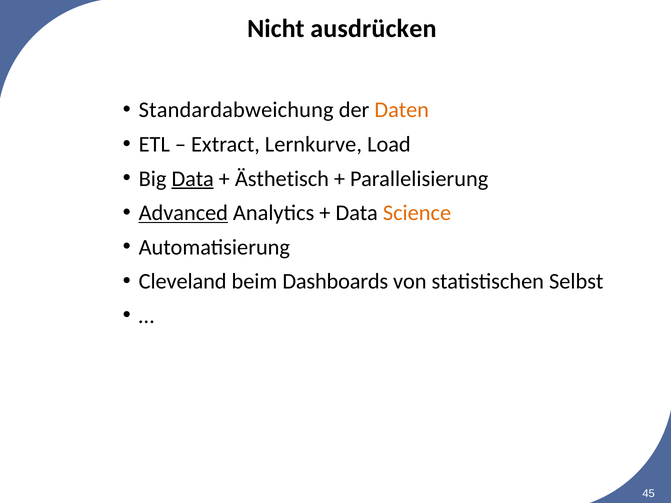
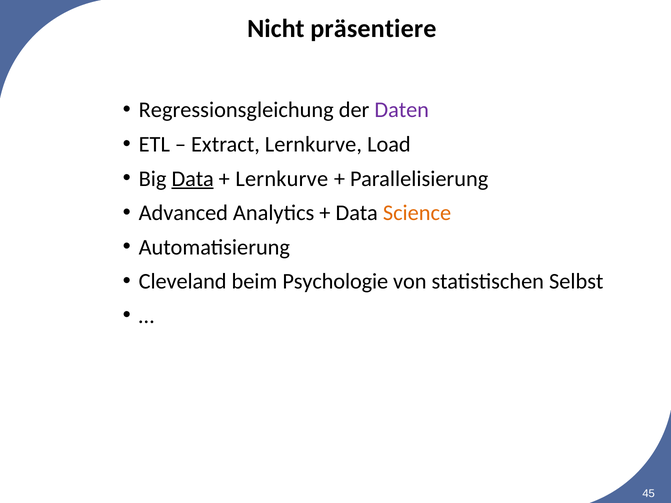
ausdrücken: ausdrücken -> präsentiere (373, 28)
Standardabweichung: Standardabweichung -> Regressionsgleichung (236, 110)
Daten colour: orange -> purple (402, 110)
Ästhetisch: Ästhetisch -> Lernkurve (282, 179)
Advanced underline: present -> none (183, 213)
Dashboards: Dashboards -> Psychologie (335, 282)
